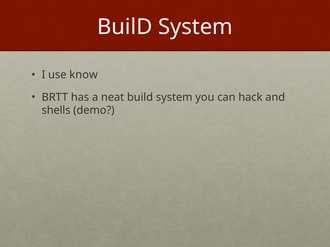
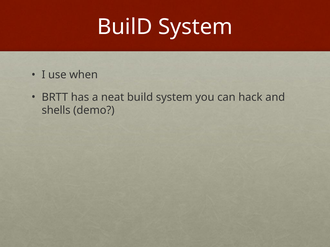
know: know -> when (84, 75)
